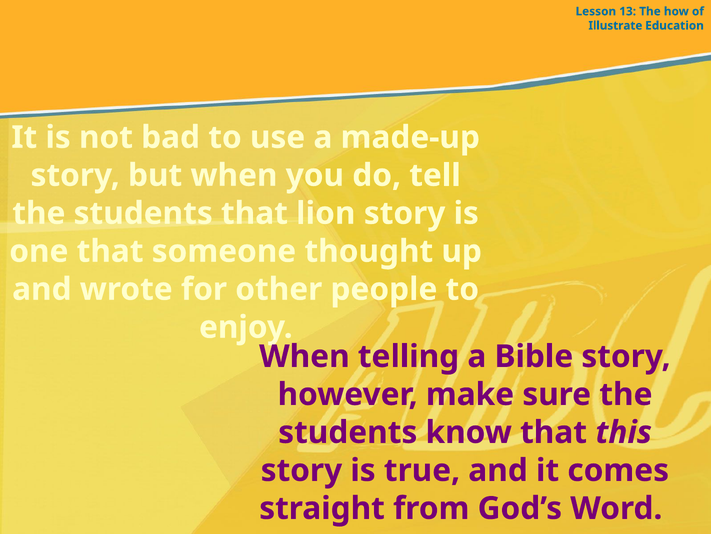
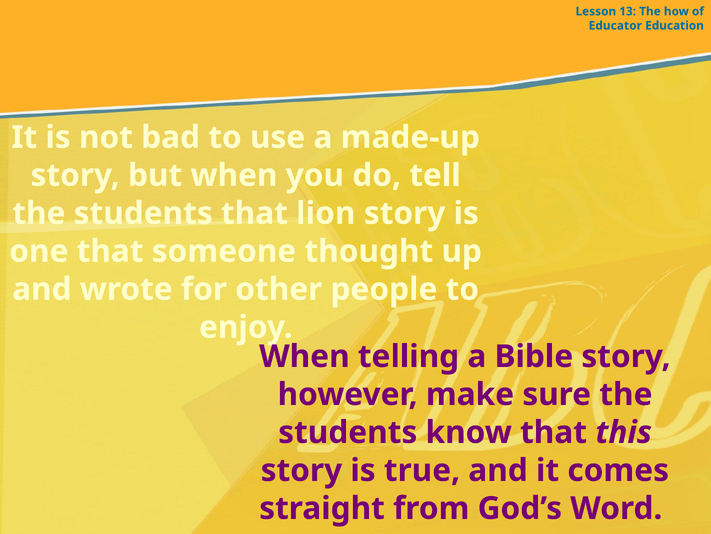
Illustrate: Illustrate -> Educator (615, 26)
